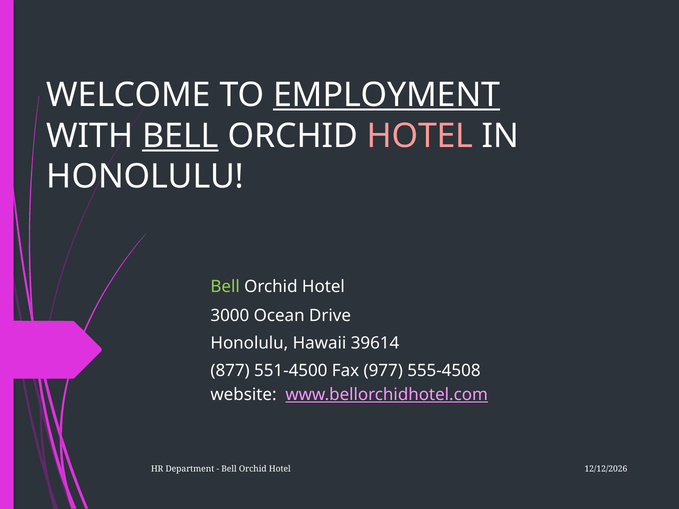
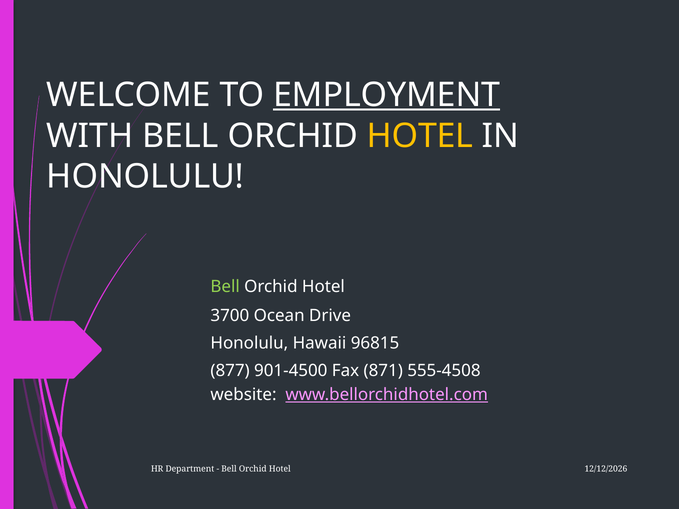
BELL underline: present -> none (180, 136)
HOTEL colour: pink -> yellow (420, 136)
3000: 3000 -> 3700 (230, 316)
39614: 39614 -> 96815 (375, 343)
551-4500: 551-4500 -> 901-4500 (291, 371)
977: 977 -> 871 (383, 371)
